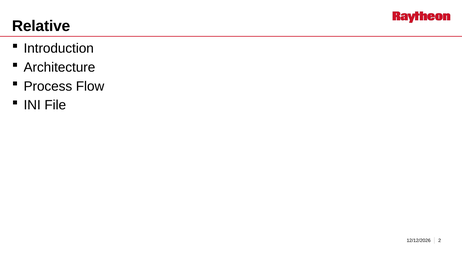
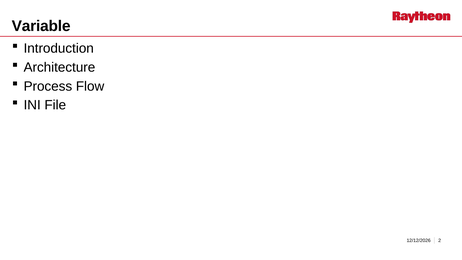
Relative: Relative -> Variable (41, 26)
